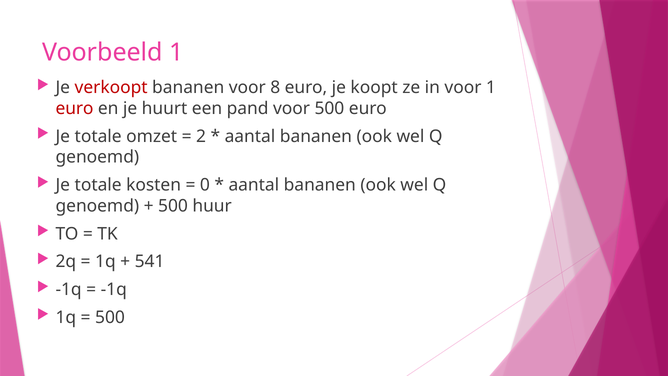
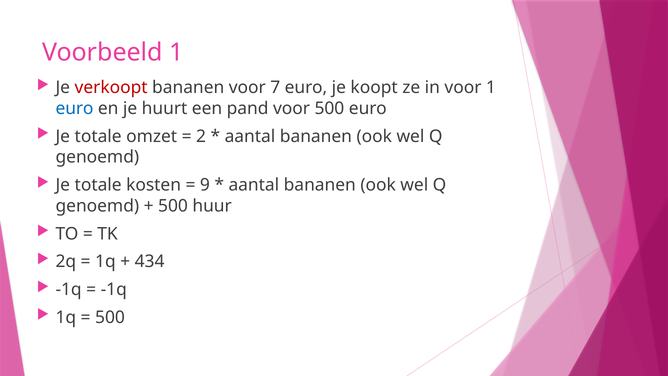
8: 8 -> 7 (275, 88)
euro colour: red -> blue (75, 108)
0: 0 -> 9 (205, 185)
541: 541 -> 434 (150, 261)
